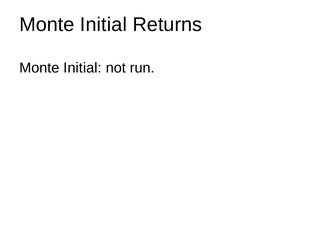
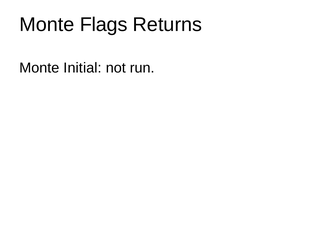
Initial: Initial -> Flags (104, 25)
